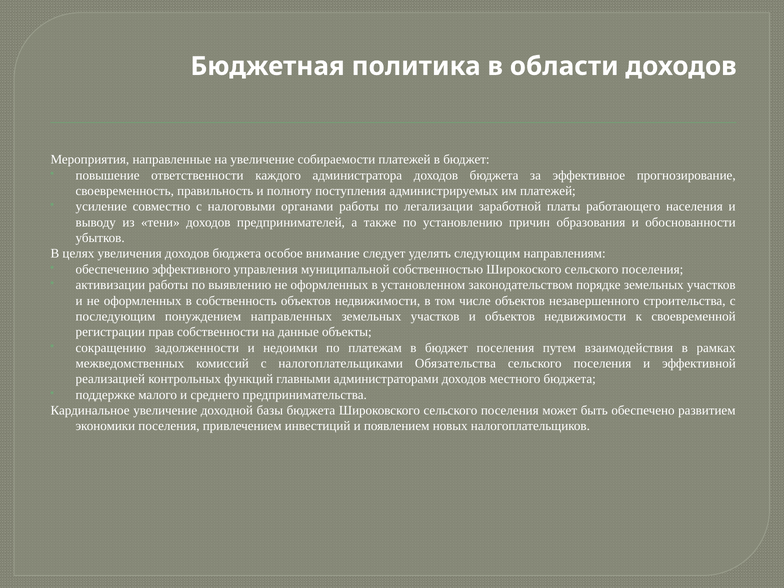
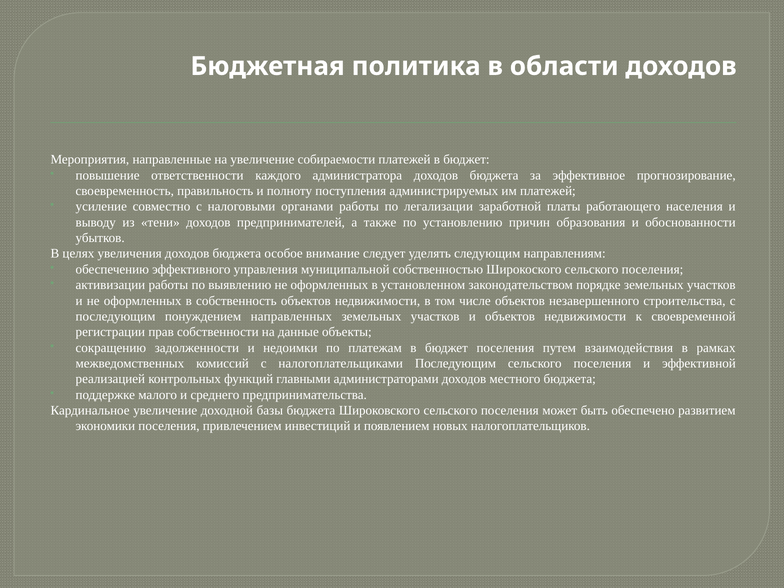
налогоплательщиками Обязательства: Обязательства -> Последующим (456, 363)
